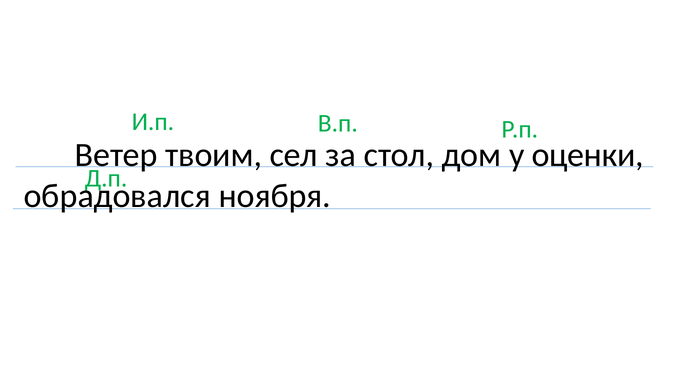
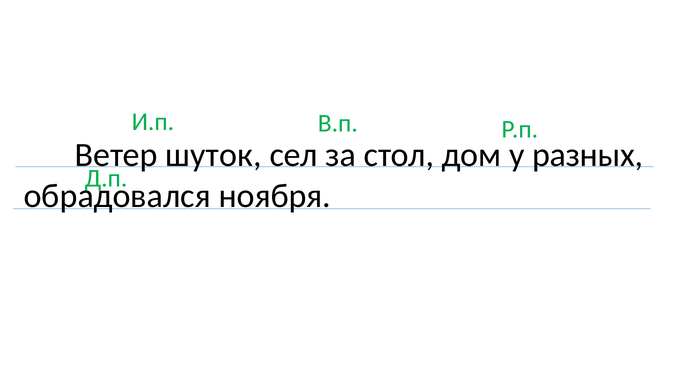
твоим: твоим -> шуток (214, 155)
оценки: оценки -> разных (588, 155)
